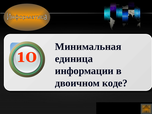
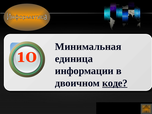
коде underline: none -> present (115, 83)
